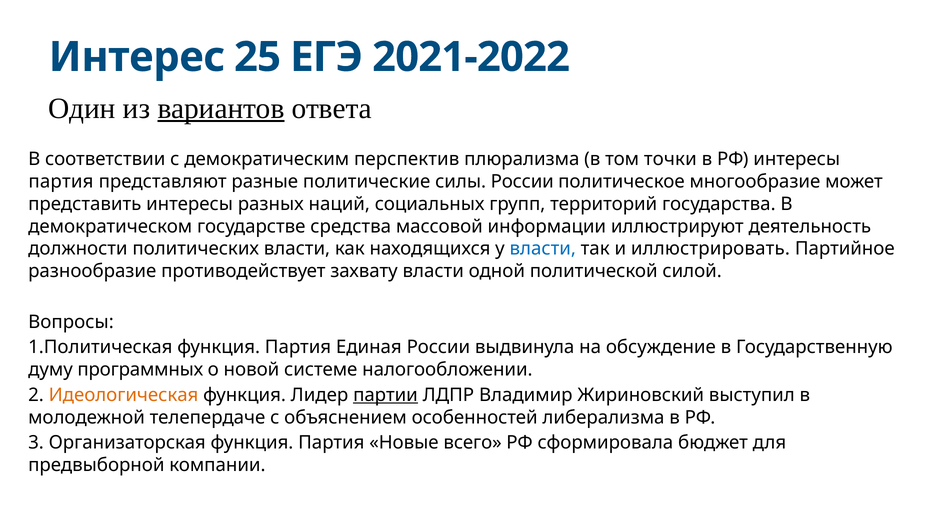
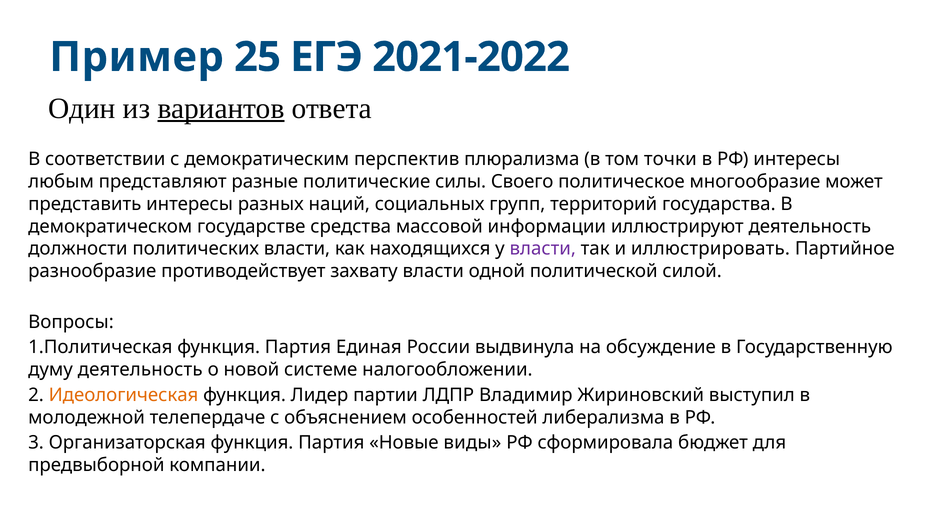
Интерес: Интерес -> Пример (137, 57)
партия: партия -> любым (61, 182)
силы России: России -> Своего (522, 182)
власти colour: blue -> purple (543, 249)
думу программных: программных -> деятельность (140, 370)
партии underline: present -> none (385, 395)
всего: всего -> виды (472, 443)
